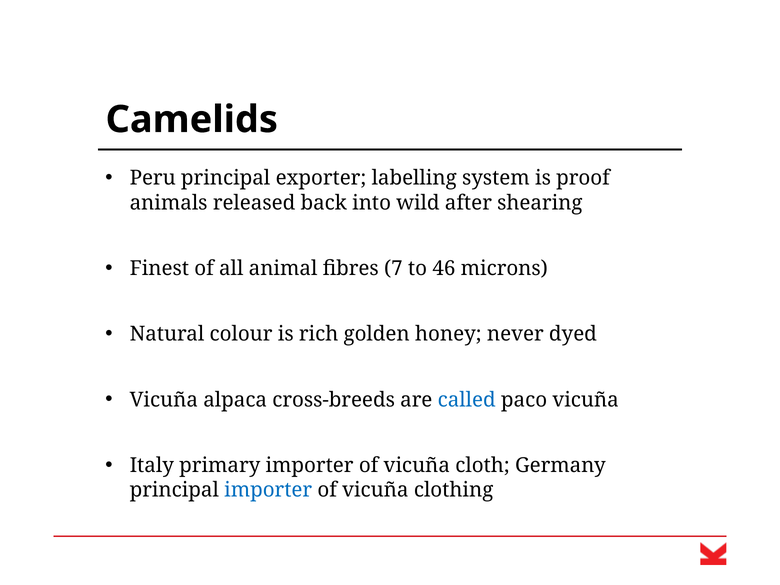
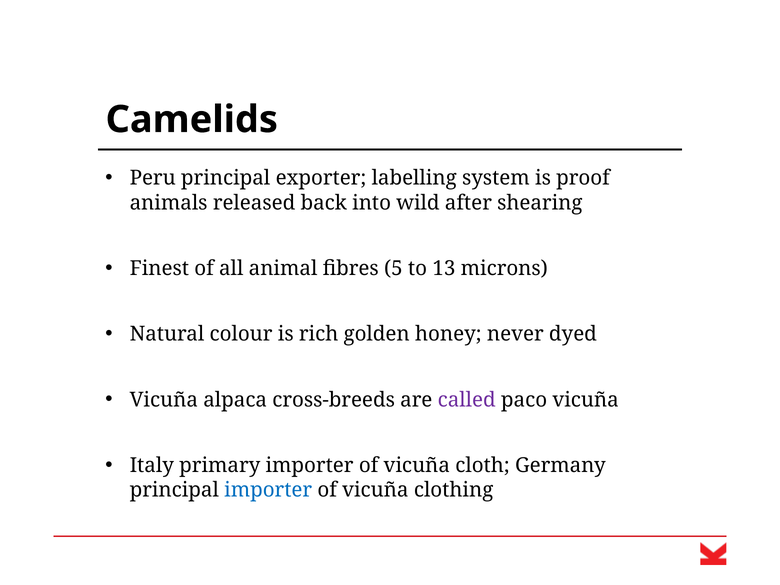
7: 7 -> 5 (393, 269)
46: 46 -> 13 (444, 269)
called colour: blue -> purple (467, 400)
